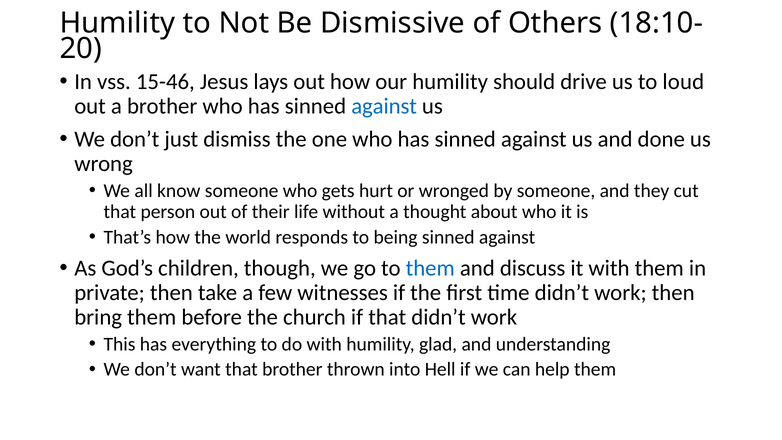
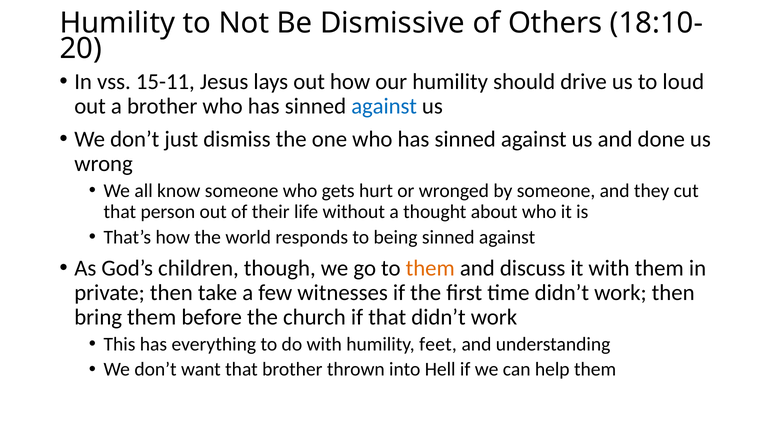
15-46: 15-46 -> 15-11 (165, 82)
them colour: blue -> orange (430, 268)
glad: glad -> feet (438, 344)
